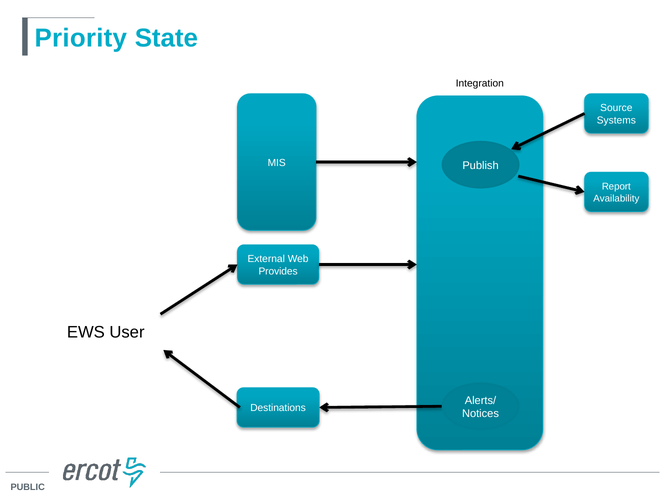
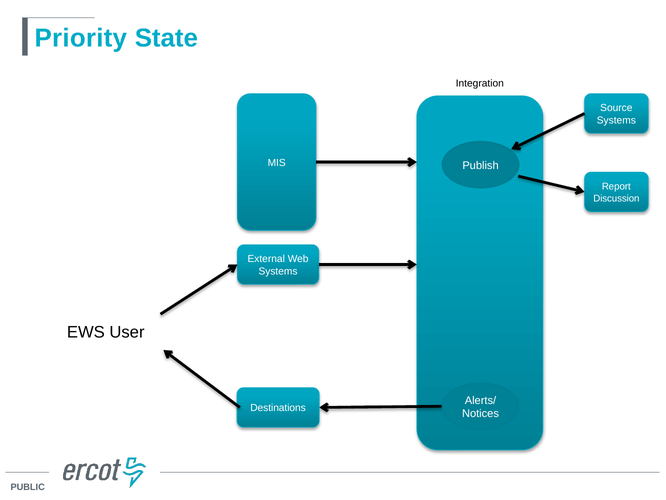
Availability: Availability -> Discussion (616, 198)
Provides: Provides -> Systems (278, 271)
